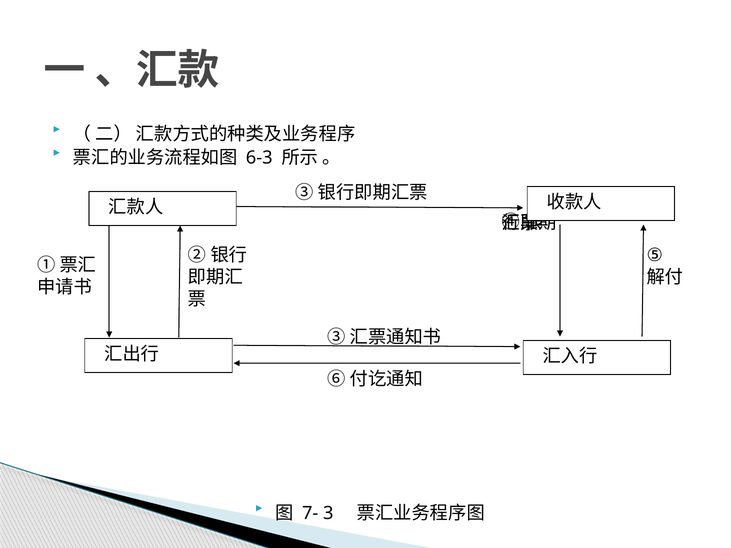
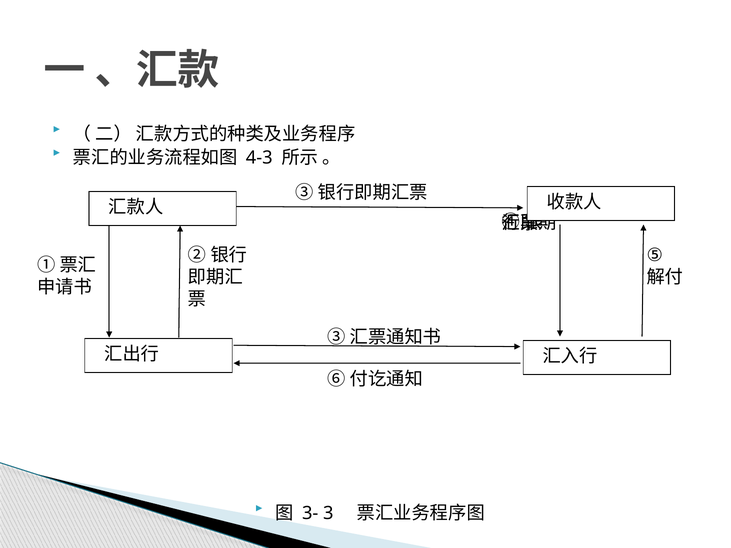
6-3: 6-3 -> 4-3 (259, 158)
7-: 7- -> 3- (310, 513)
